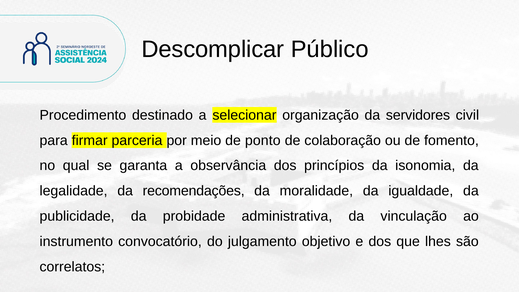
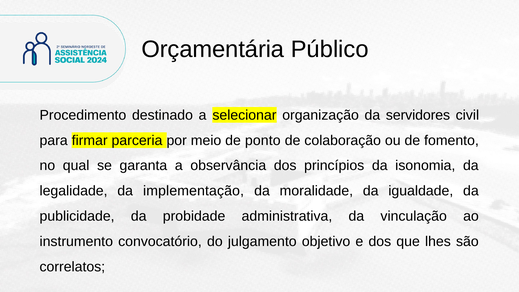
Descomplicar: Descomplicar -> Orçamentária (213, 49)
recomendações: recomendações -> implementação (194, 191)
